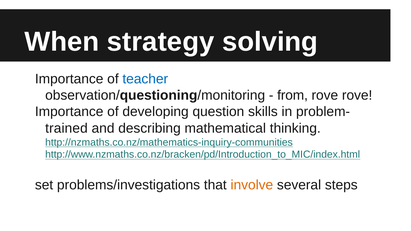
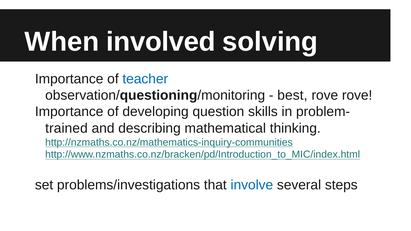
strategy: strategy -> involved (161, 42)
from: from -> best (292, 95)
involve colour: orange -> blue (252, 185)
